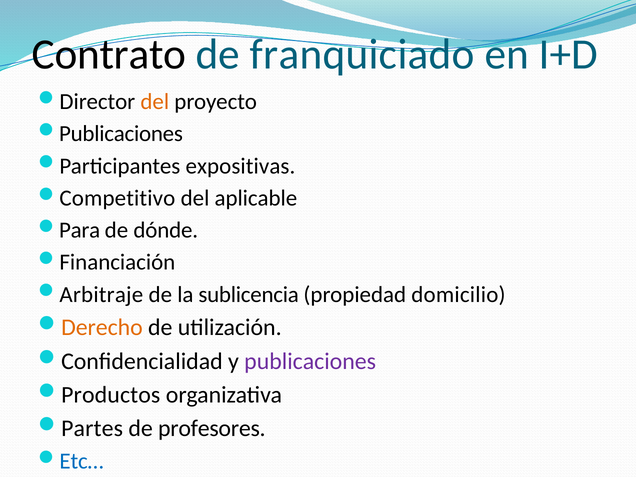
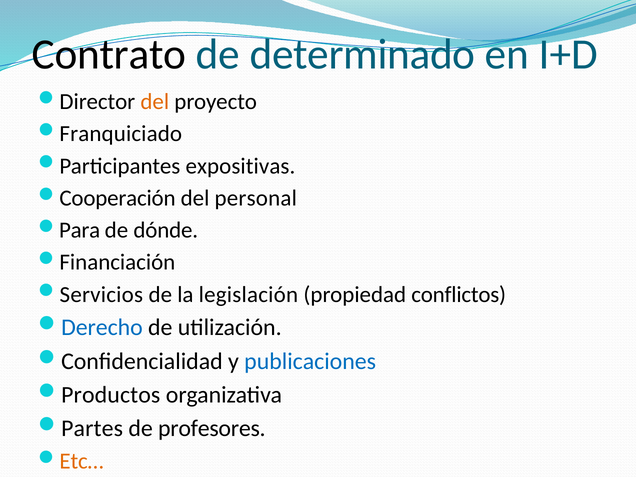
franquiciado: franquiciado -> determinado (362, 55)
Publicaciones: Publicaciones -> Franquiciado (121, 134)
Competitivo: Competitivo -> Cooperación (118, 198)
aplicable: aplicable -> personal (256, 198)
Arbitraje: Arbitraje -> Servicios (101, 294)
sublicencia: sublicencia -> legislación (248, 294)
domicilio: domicilio -> conflictos (459, 294)
Derecho colour: orange -> blue (102, 328)
publicaciones colour: purple -> blue (310, 361)
Etc… colour: blue -> orange (81, 461)
